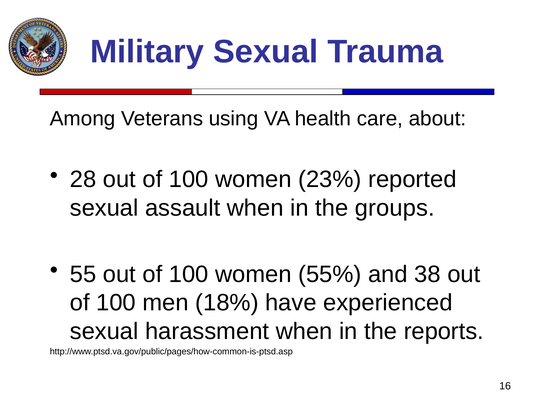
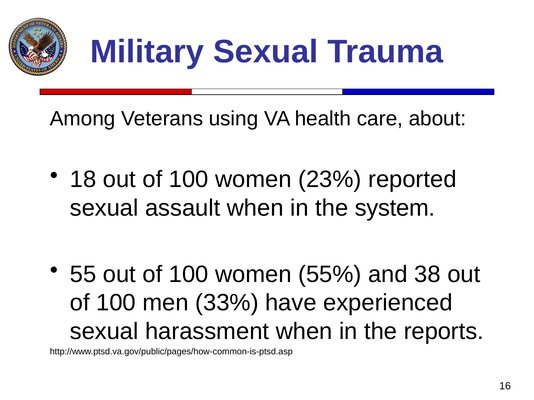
28: 28 -> 18 (83, 180)
groups: groups -> system (395, 208)
18%: 18% -> 33% (227, 303)
